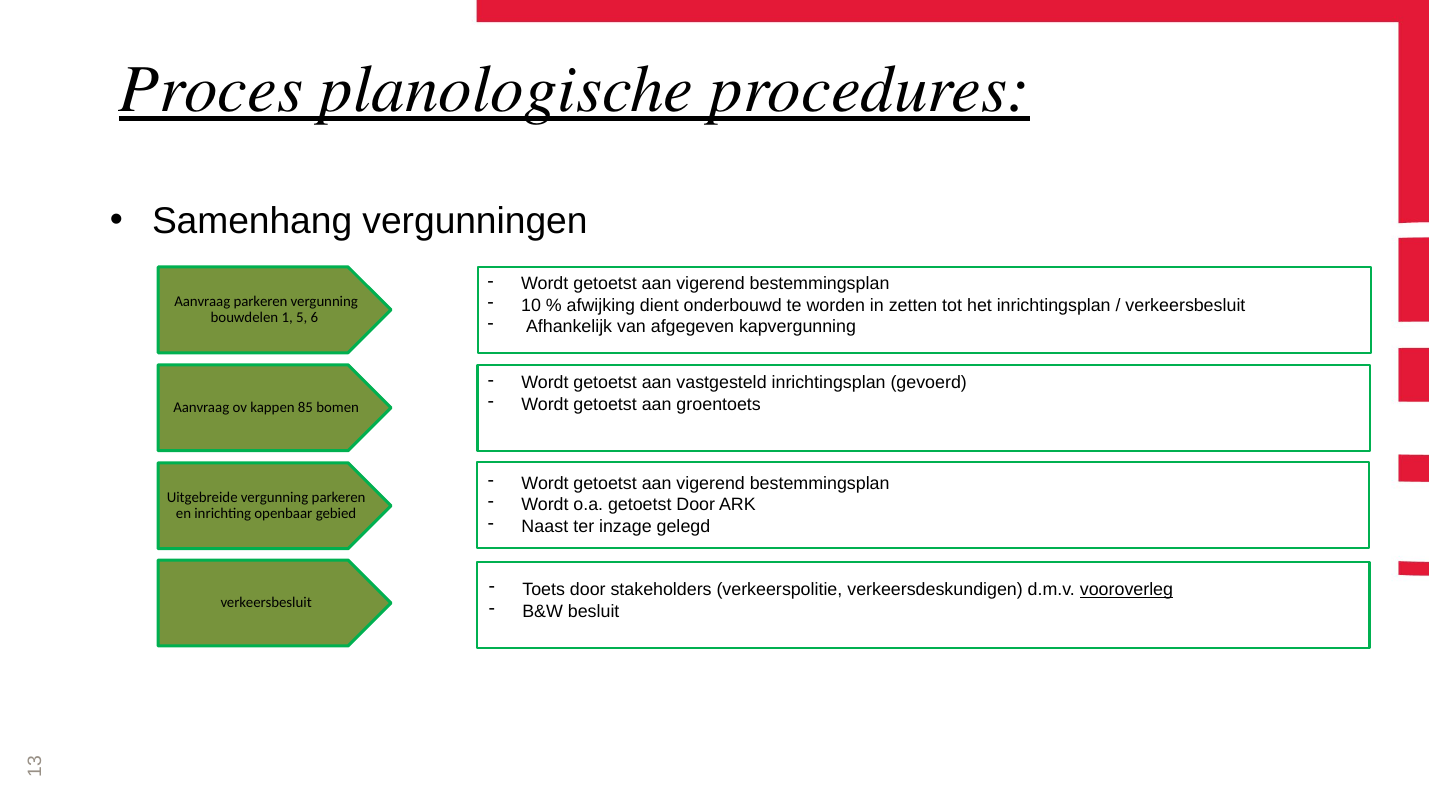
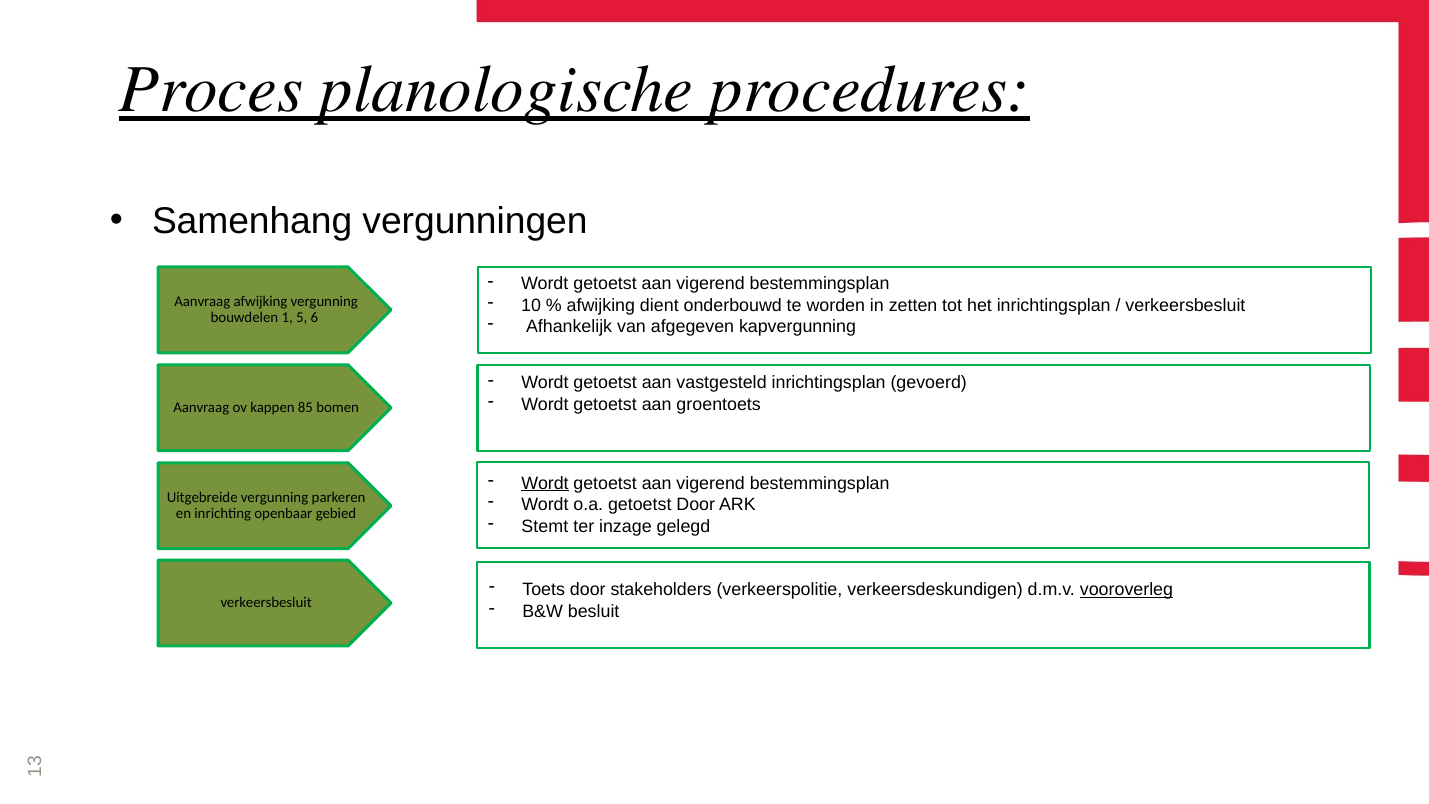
Aanvraag parkeren: parkeren -> afwijking (261, 302)
Wordt underline: none -> present (545, 483)
Naast: Naast -> Stemt (545, 526)
